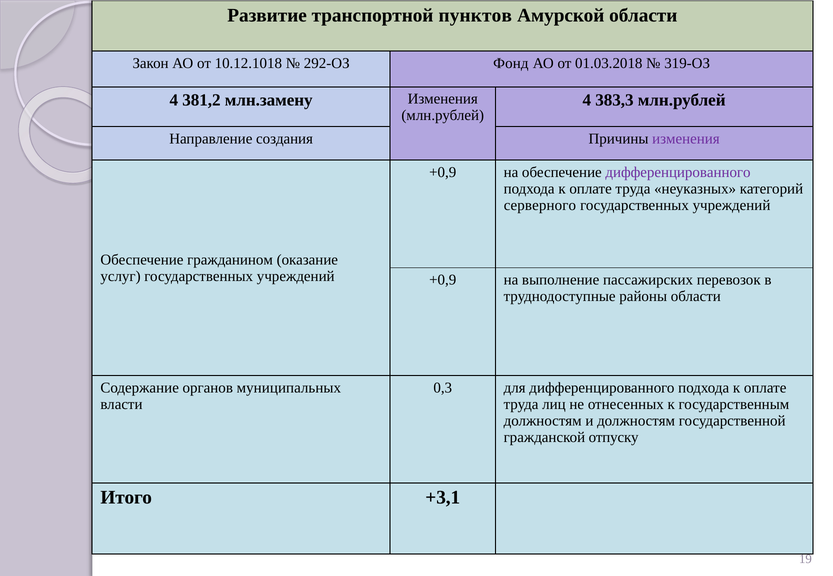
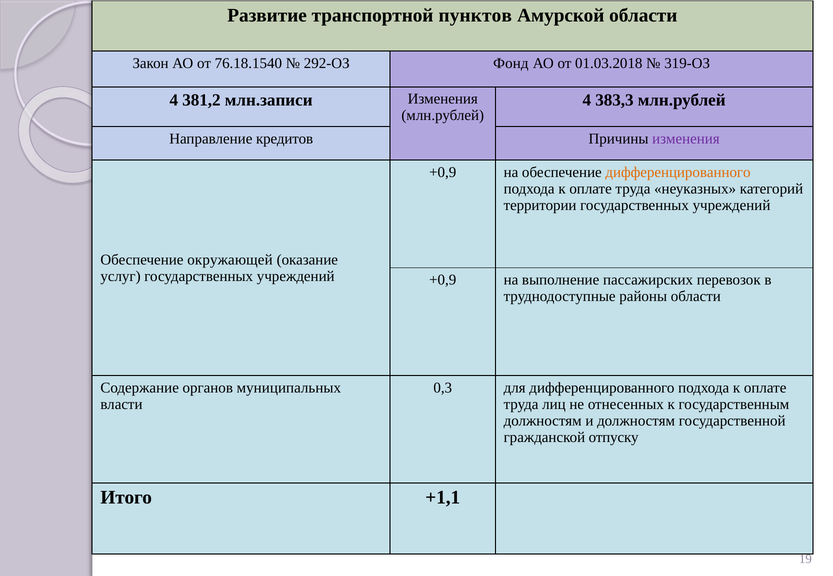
10.12.1018: 10.12.1018 -> 76.18.1540 (248, 63)
млн.замену: млн.замену -> млн.записи (269, 100)
создания: создания -> кредитов (285, 139)
дифференцированного colour: purple -> orange (678, 173)
серверного: серверного -> территории (540, 206)
гражданином: гражданином -> окружающей (230, 260)
+3,1: +3,1 -> +1,1 (443, 498)
